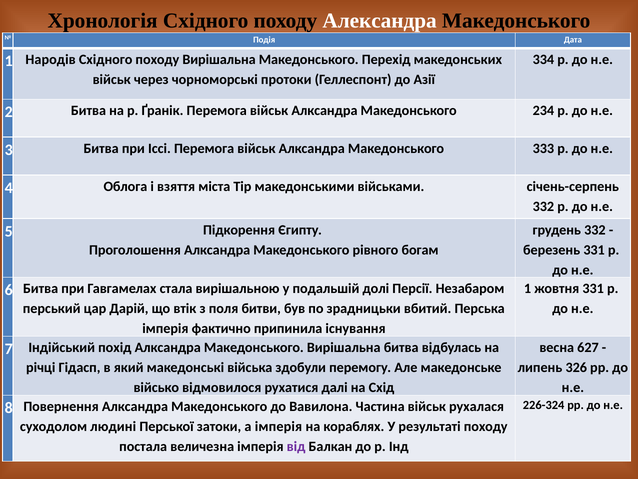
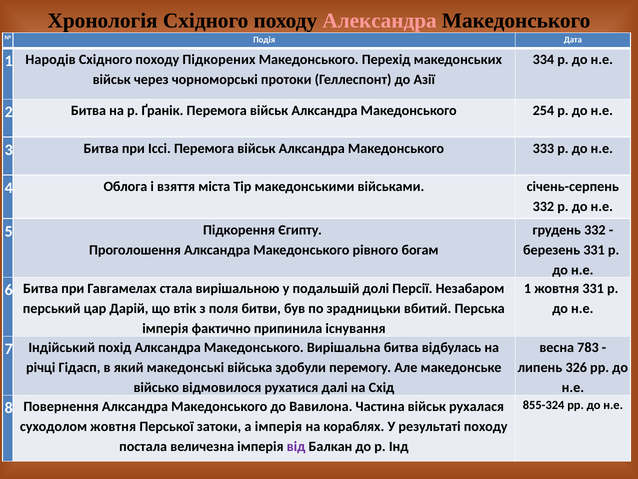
Александра colour: white -> pink (380, 20)
походу Вирішальна: Вирішальна -> Підкорених (219, 60)
234: 234 -> 254 (543, 111)
627: 627 -> 783 (588, 347)
226-324: 226-324 -> 855-324 (544, 405)
суходолом людині: людині -> жовтня (113, 426)
